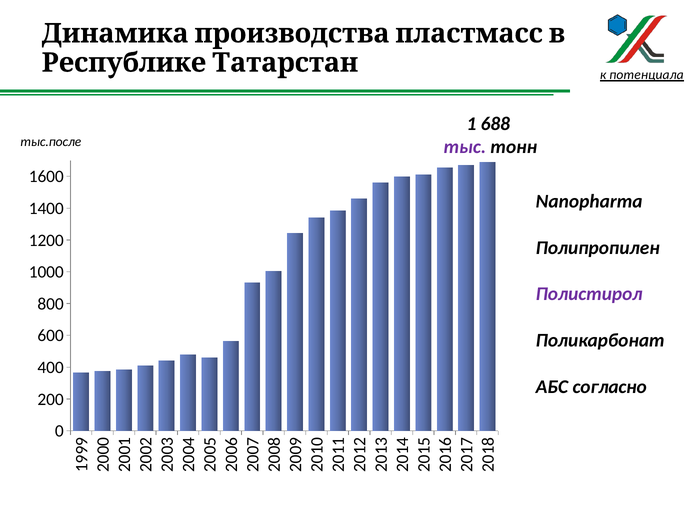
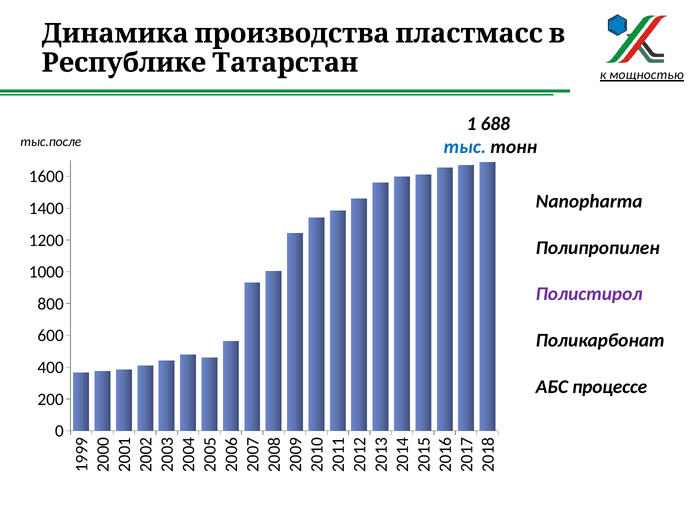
потенциала: потенциала -> мощностью (646, 75)
тыс colour: purple -> blue (465, 147)
согласно: согласно -> процессе (610, 387)
